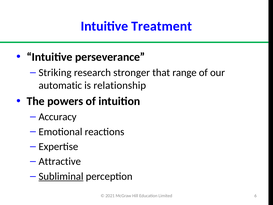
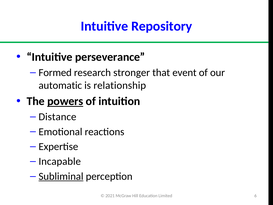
Treatment: Treatment -> Repository (162, 26)
Striking: Striking -> Formed (55, 72)
range: range -> event (184, 72)
powers underline: none -> present (65, 101)
Accuracy: Accuracy -> Distance (57, 117)
Attractive: Attractive -> Incapable (60, 161)
